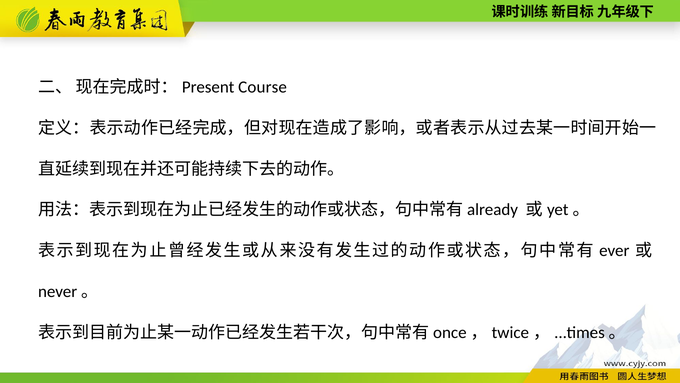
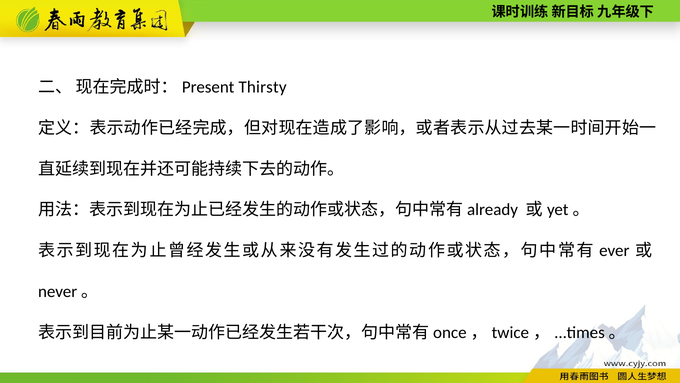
Course: Course -> Thirsty (263, 87)
